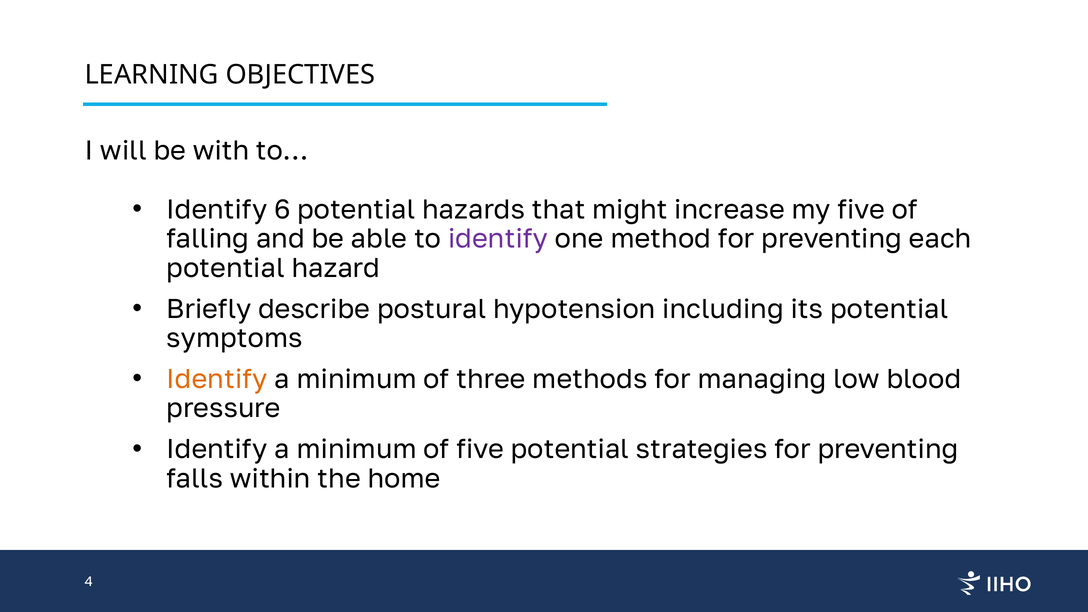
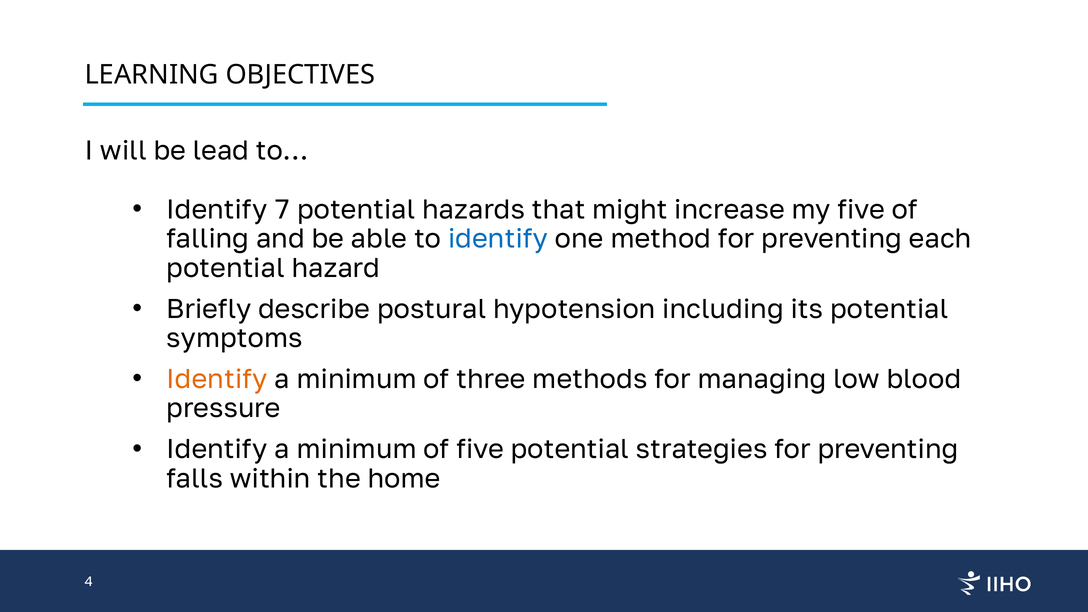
with: with -> lead (221, 151)
6: 6 -> 7 (282, 210)
identify colour: purple -> blue (498, 239)
